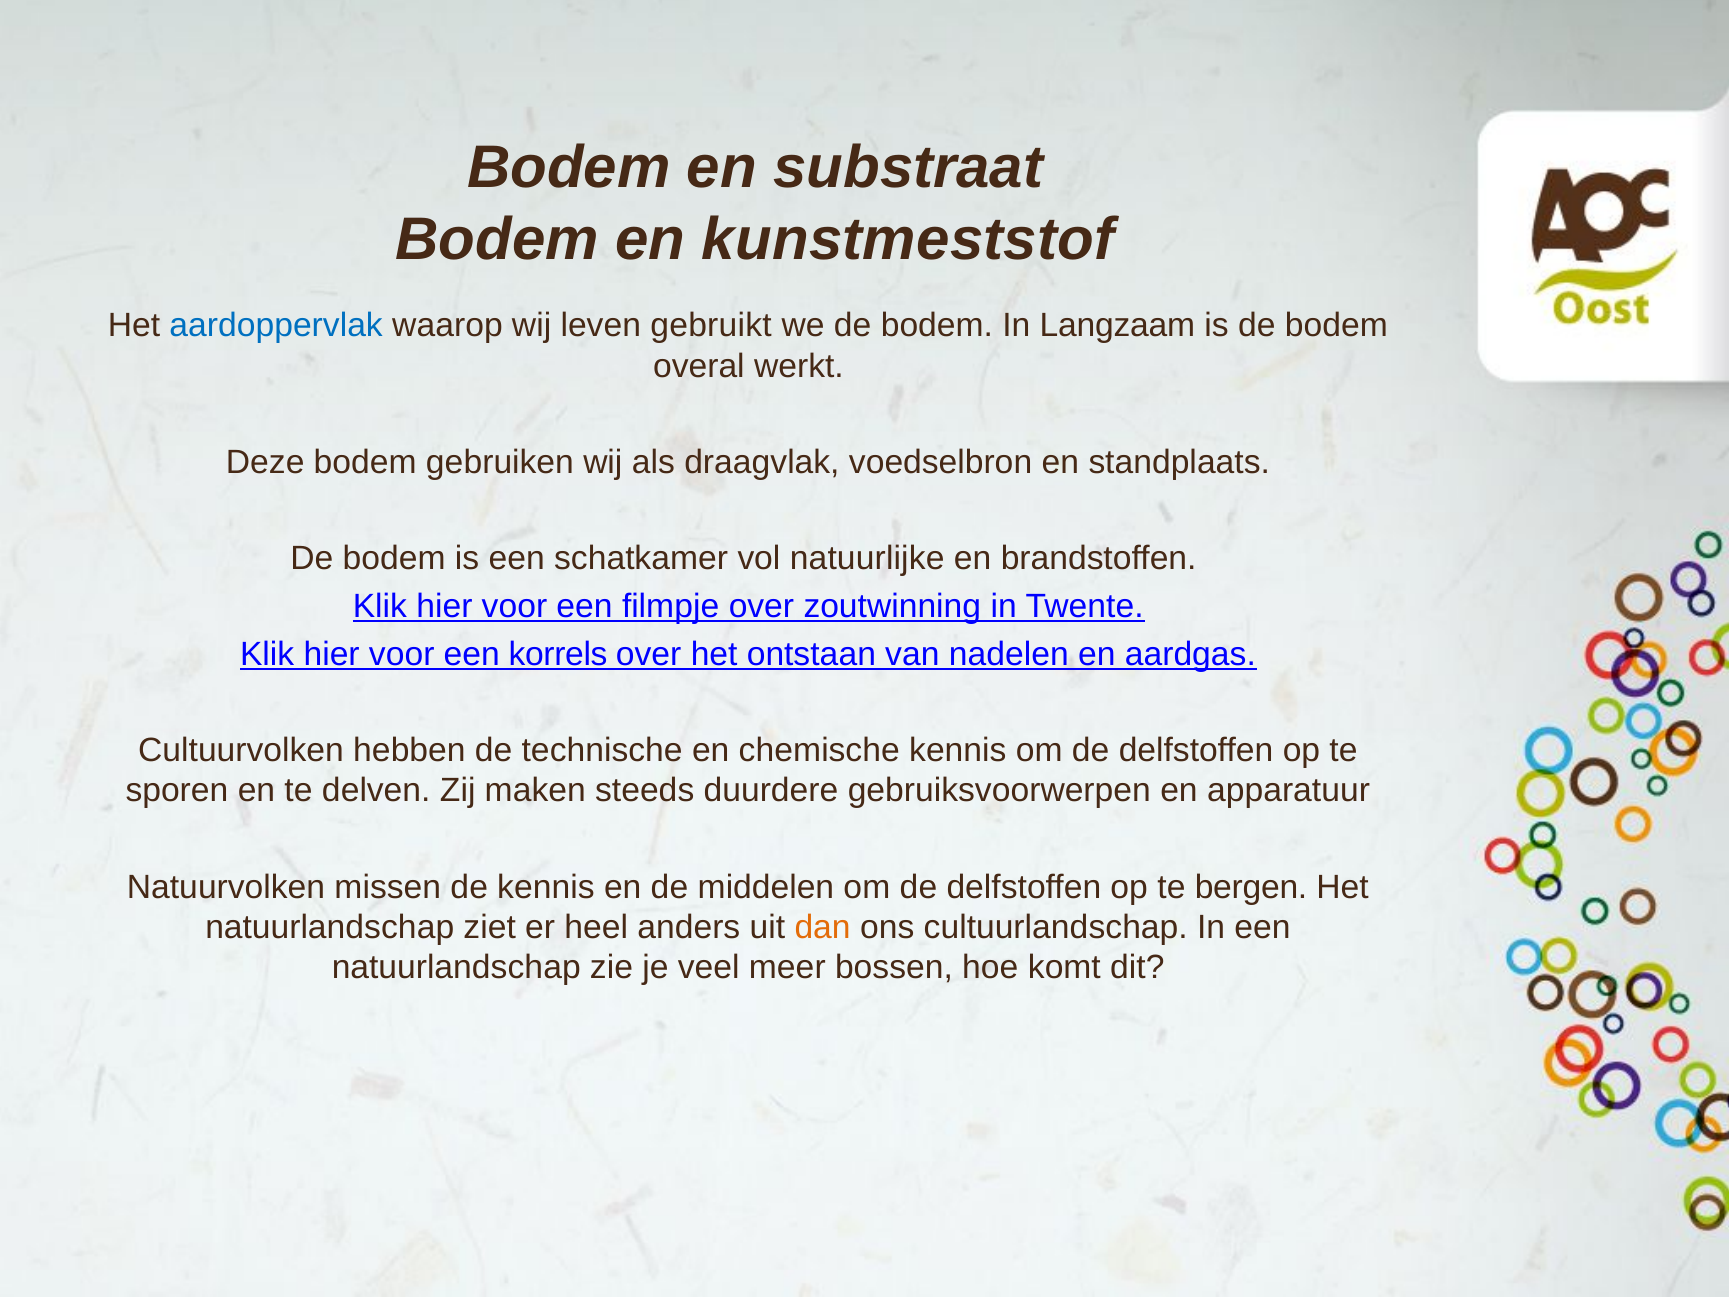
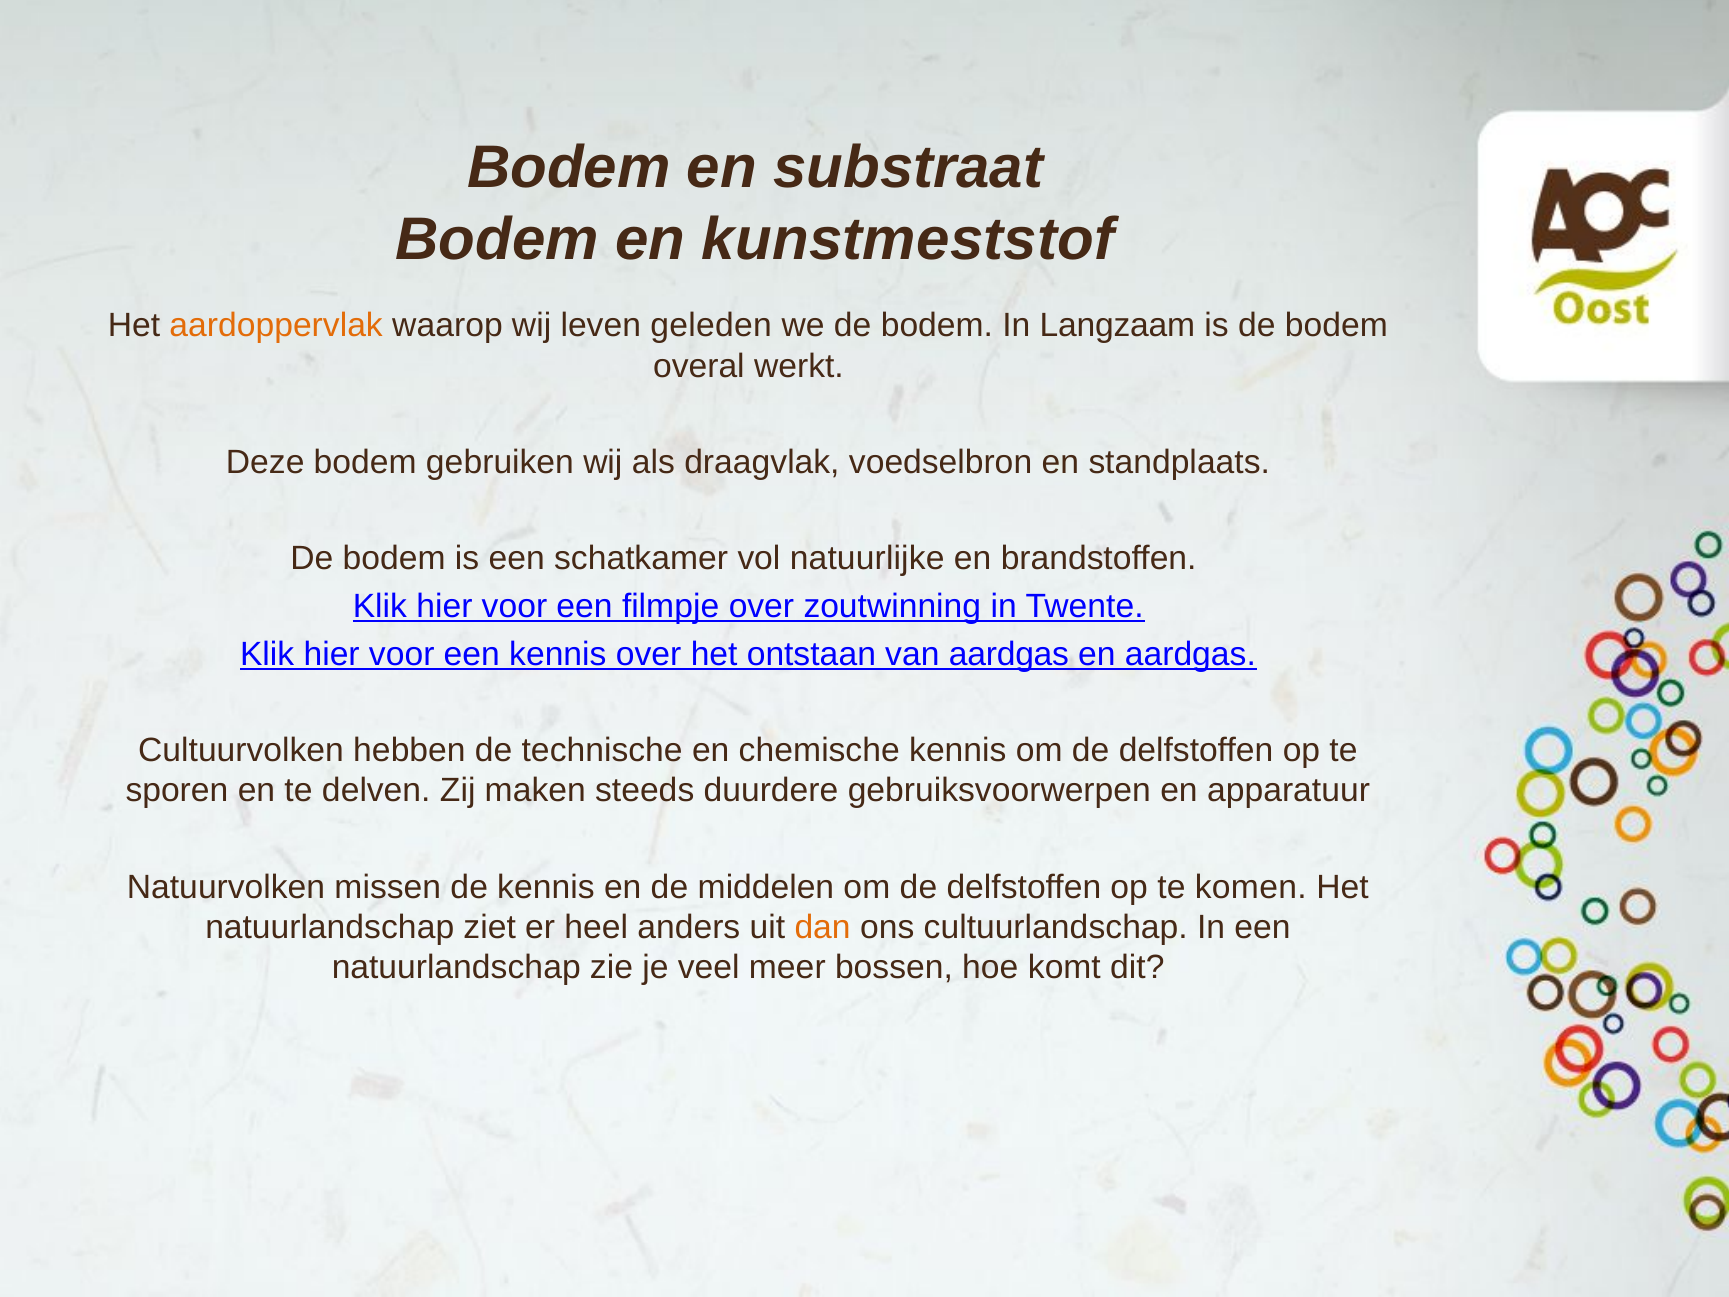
aardoppervlak colour: blue -> orange (276, 326)
gebruikt: gebruikt -> geleden (711, 326)
een korrels: korrels -> kennis (558, 654)
van nadelen: nadelen -> aardgas (1009, 654)
bergen: bergen -> komen (1251, 887)
